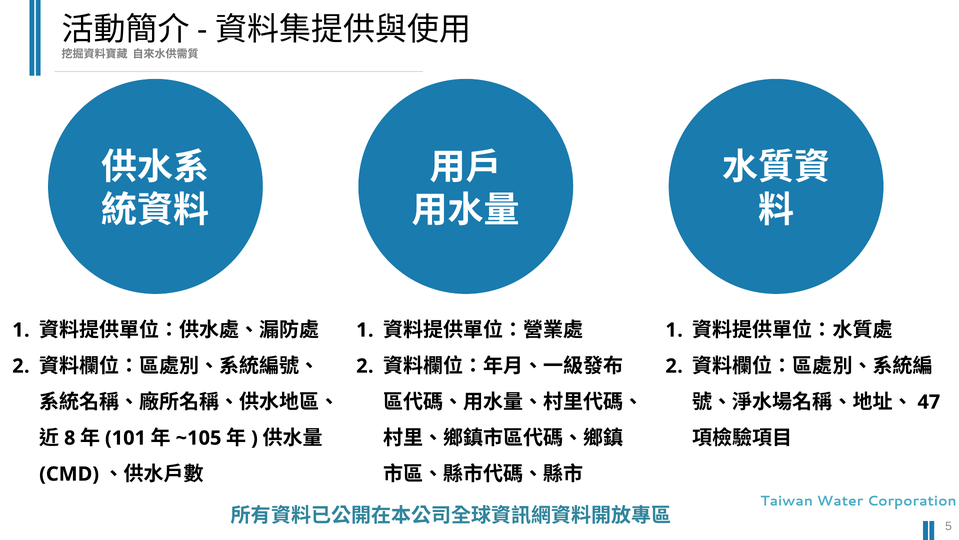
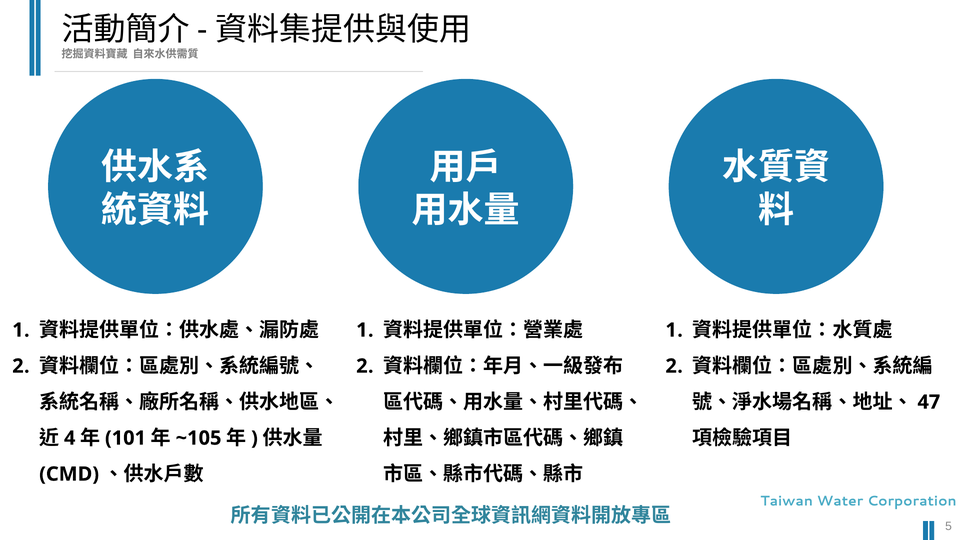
8: 8 -> 4 (70, 438)
